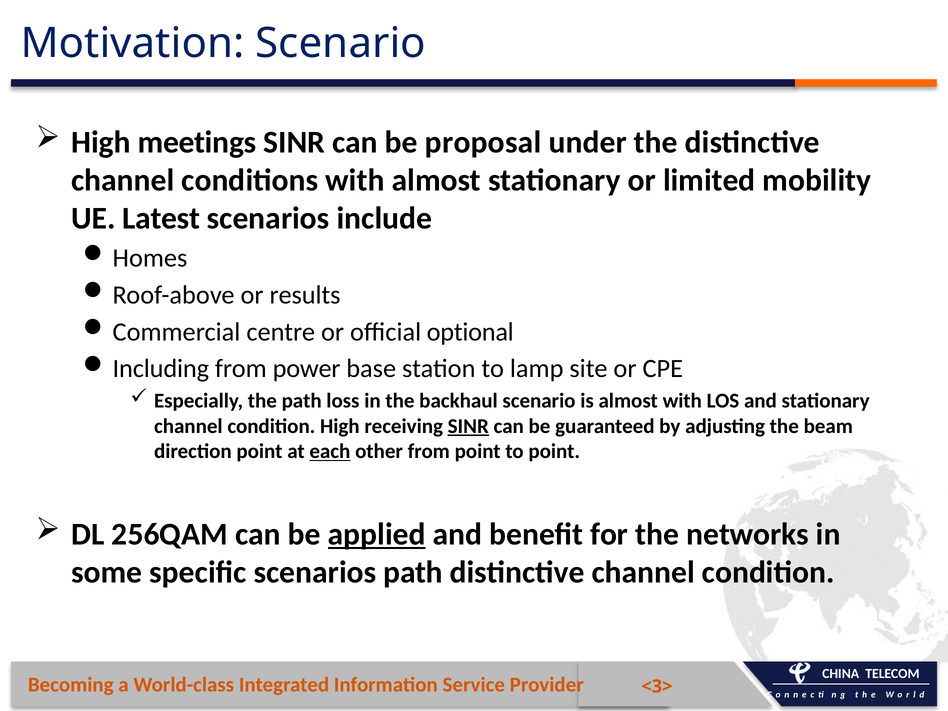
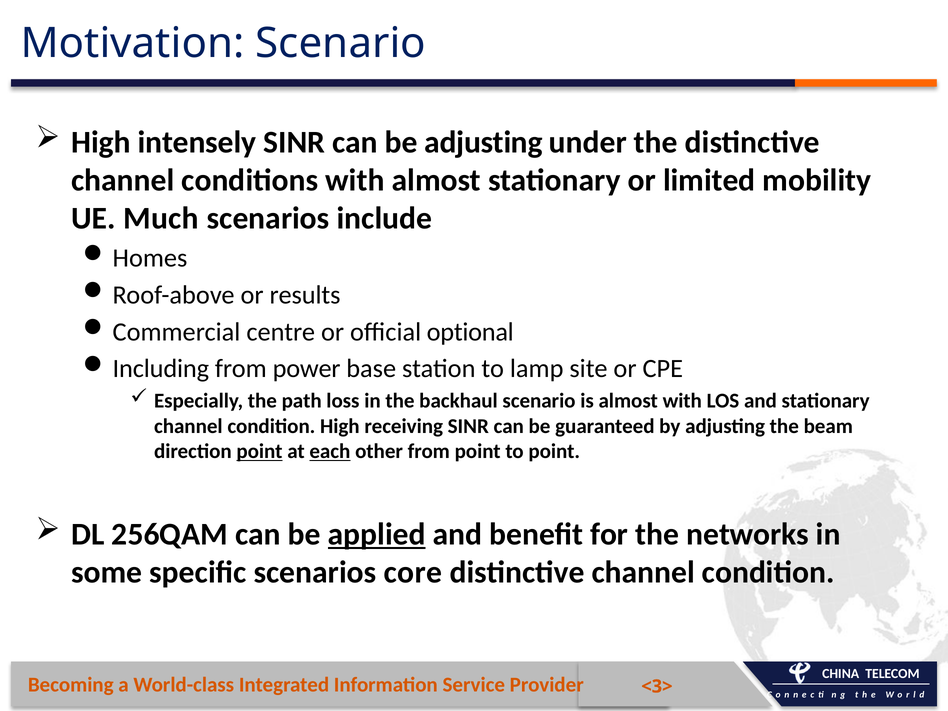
meetings: meetings -> intensely (197, 143)
be proposal: proposal -> adjusting (483, 143)
Latest: Latest -> Much (161, 218)
SINR underline: present -> none (468, 426)
point underline: none -> present (260, 451)
scenarios path: path -> core (413, 572)
